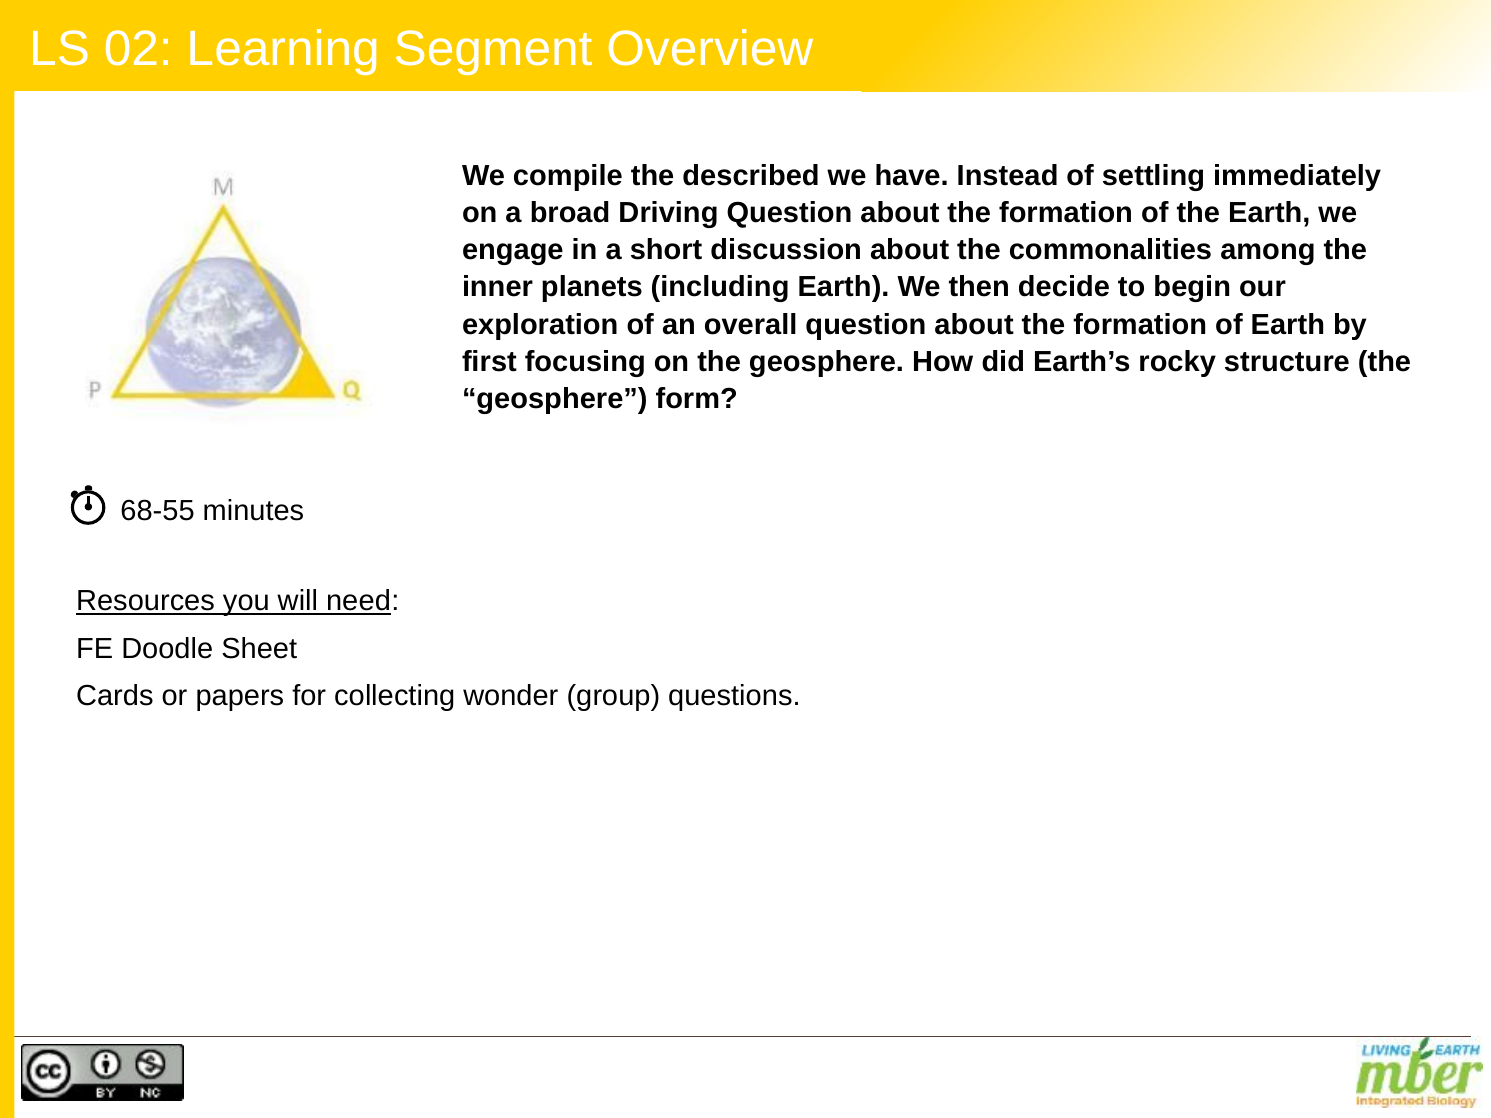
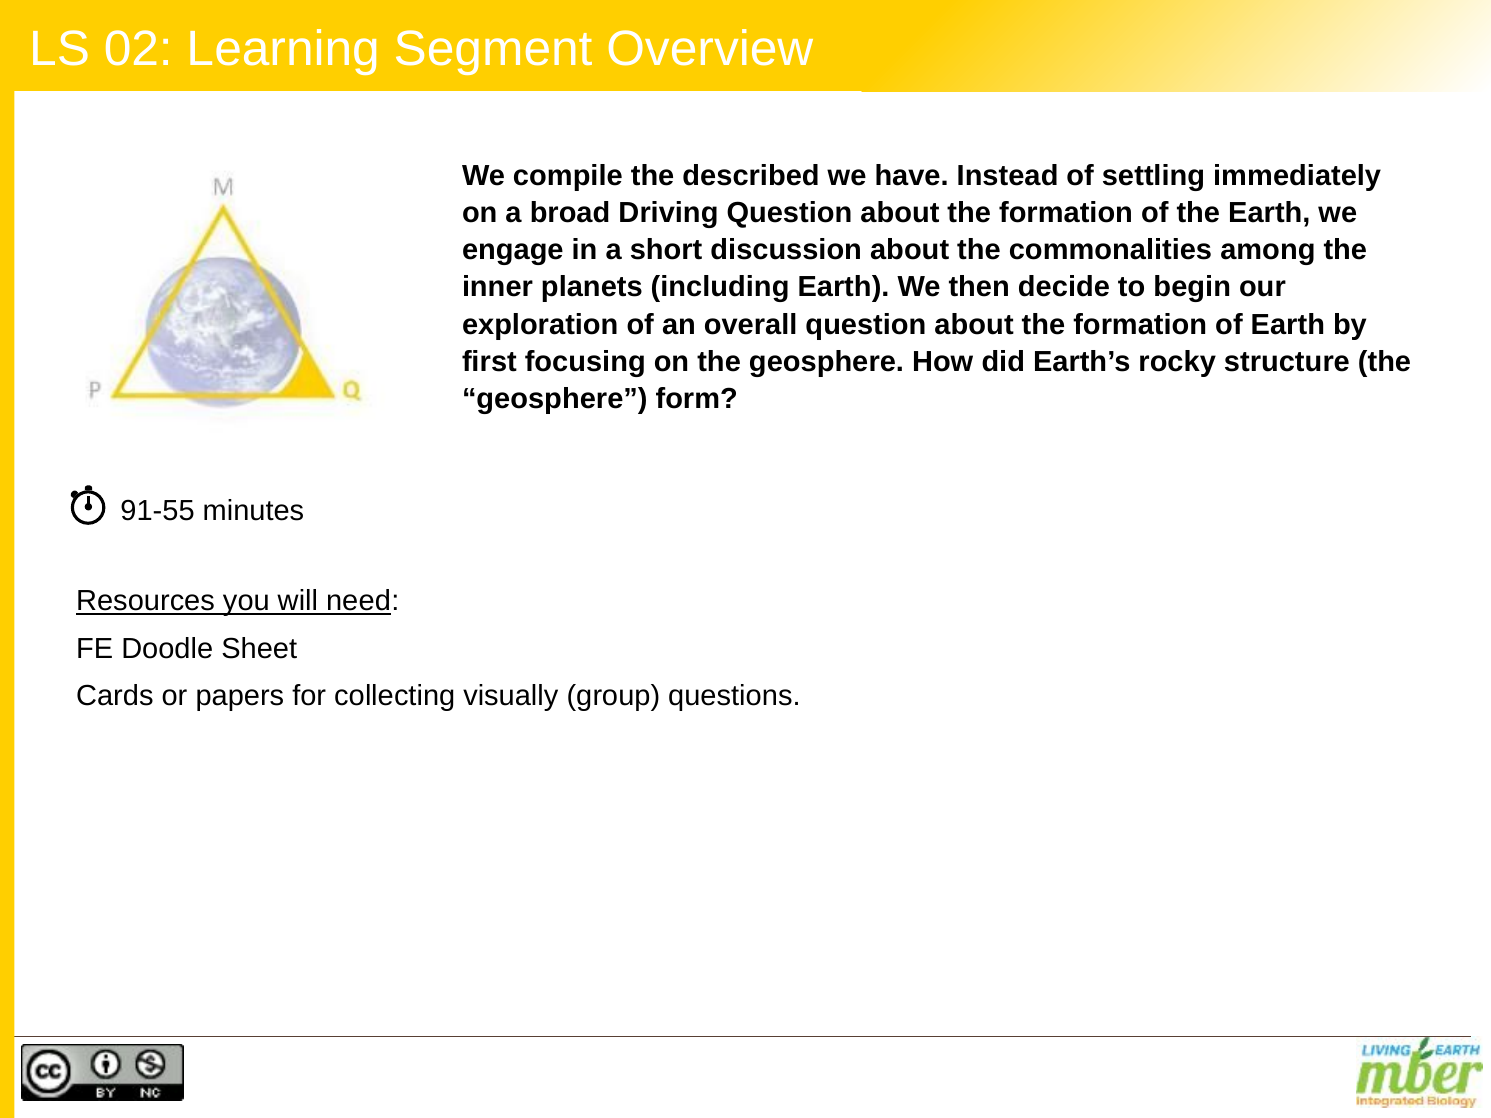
68-55: 68-55 -> 91-55 (158, 511)
wonder: wonder -> visually (511, 696)
